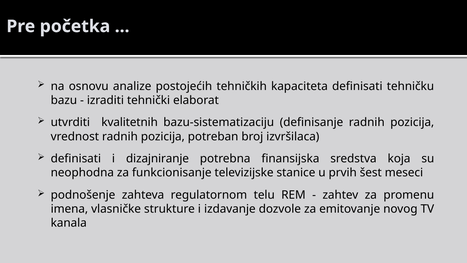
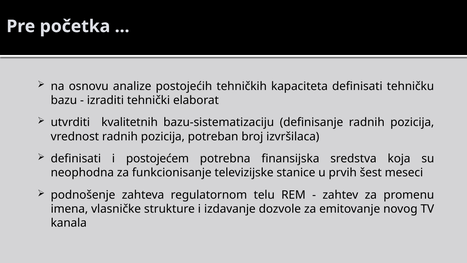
dizajniranje: dizajniranje -> postojećem (158, 159)
